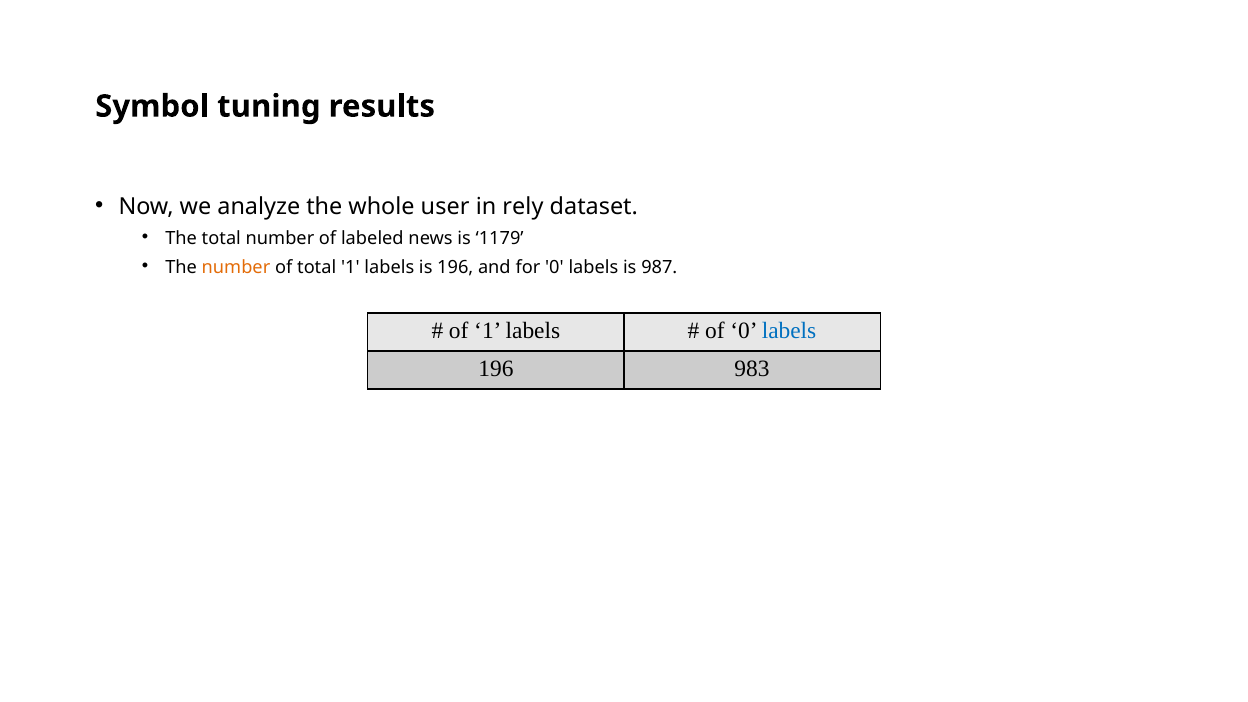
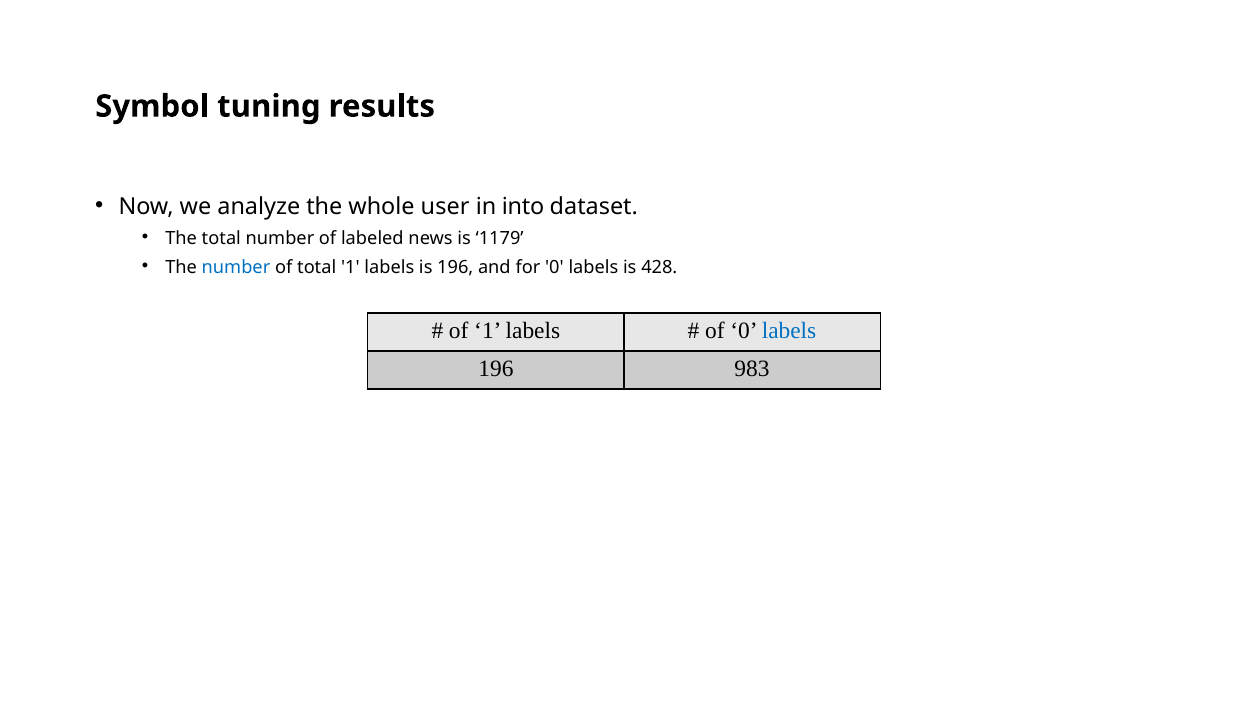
rely: rely -> into (523, 207)
number colour: orange -> blue (236, 267)
987: 987 -> 428 (659, 267)
